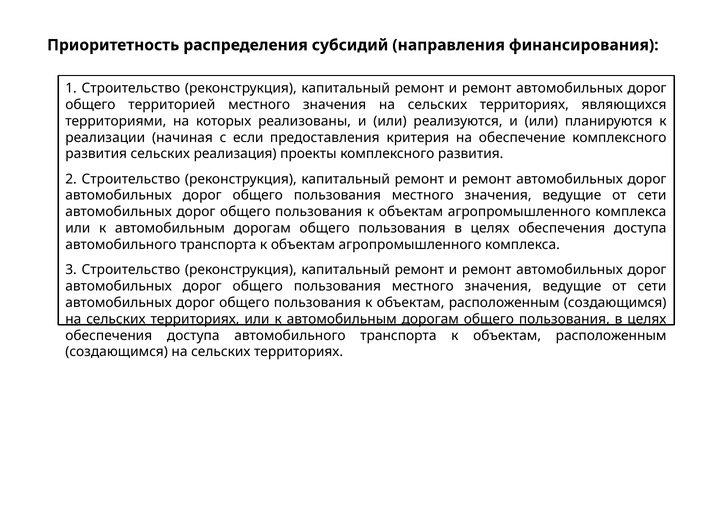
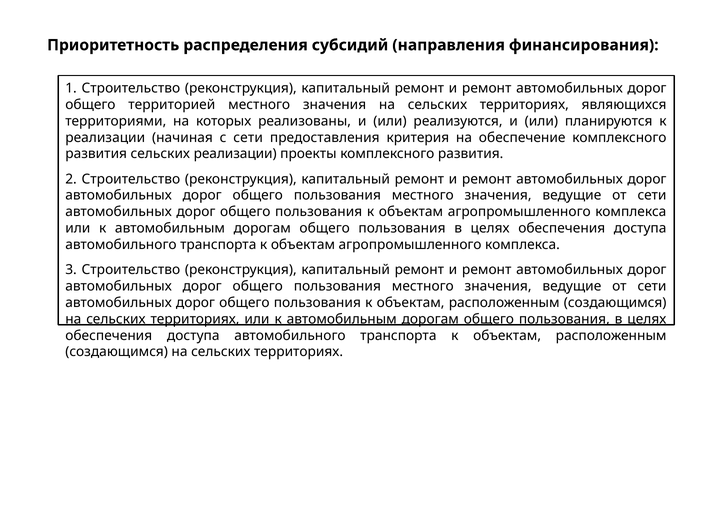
с если: если -> сети (248, 138)
сельских реализация: реализация -> реализации (235, 154)
